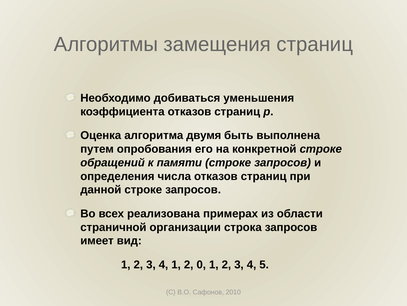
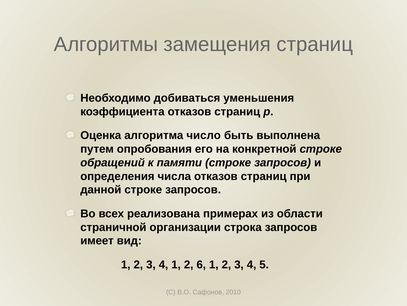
двумя: двумя -> число (204, 135)
0: 0 -> 6 (201, 264)
